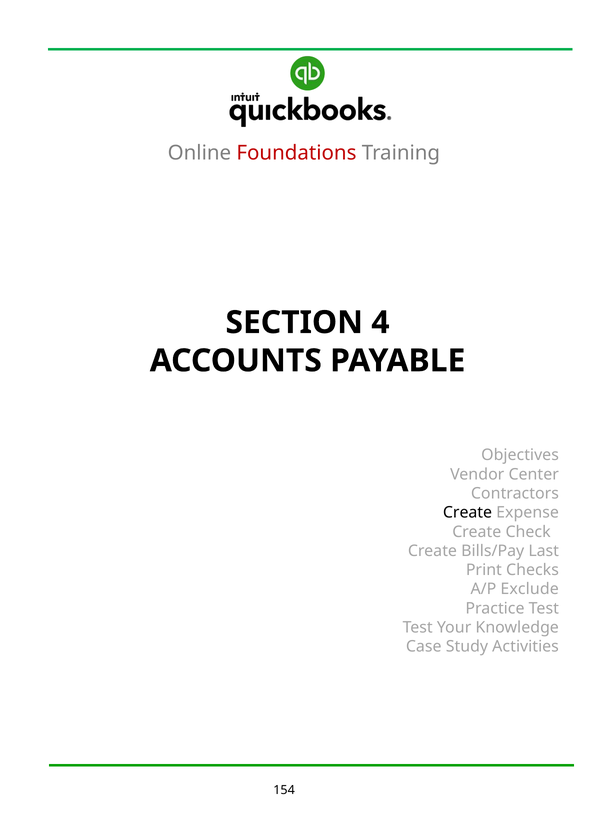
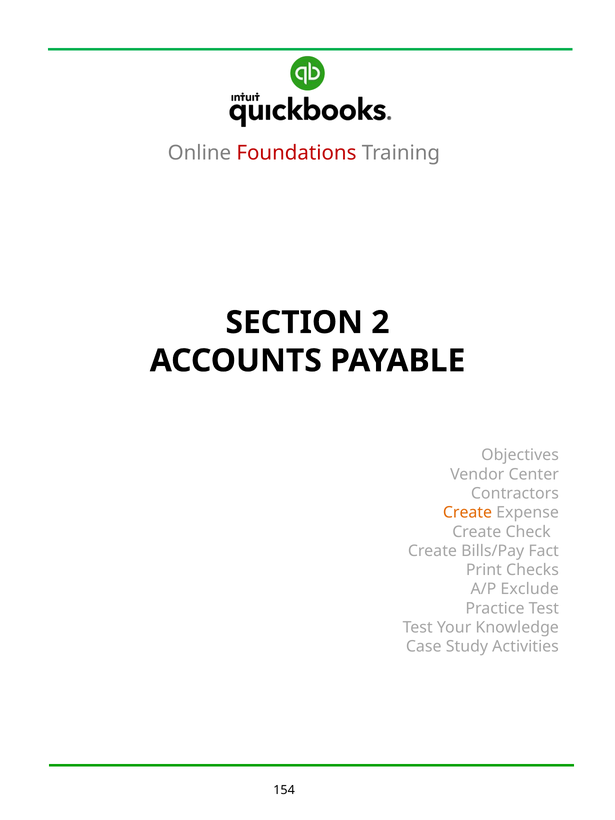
4: 4 -> 2 (380, 323)
Create colour: black -> orange (467, 513)
Last: Last -> Fact (544, 551)
